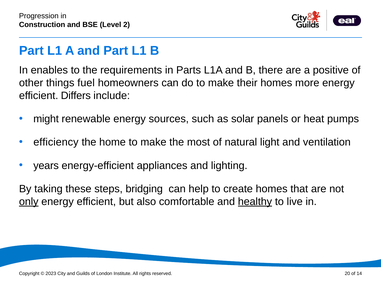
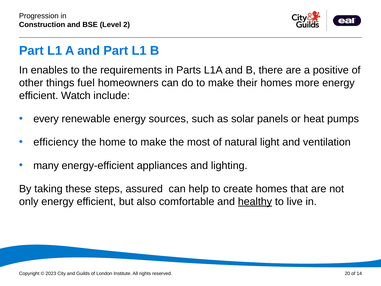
Differs: Differs -> Watch (76, 96)
might: might -> every (46, 119)
years: years -> many (46, 165)
bridging: bridging -> assured (144, 189)
only underline: present -> none (29, 201)
